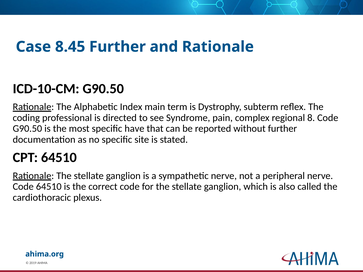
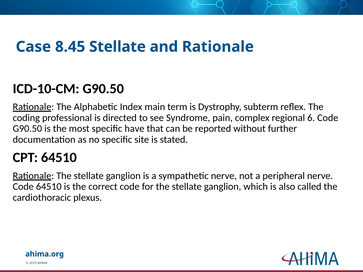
8.45 Further: Further -> Stellate (117, 47)
8: 8 -> 6 (311, 118)
